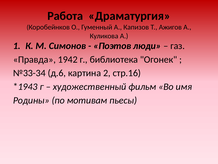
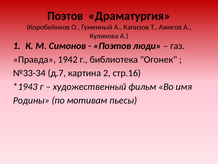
Работа: Работа -> Поэтов (65, 16)
д.6: д.6 -> д.7 (57, 73)
